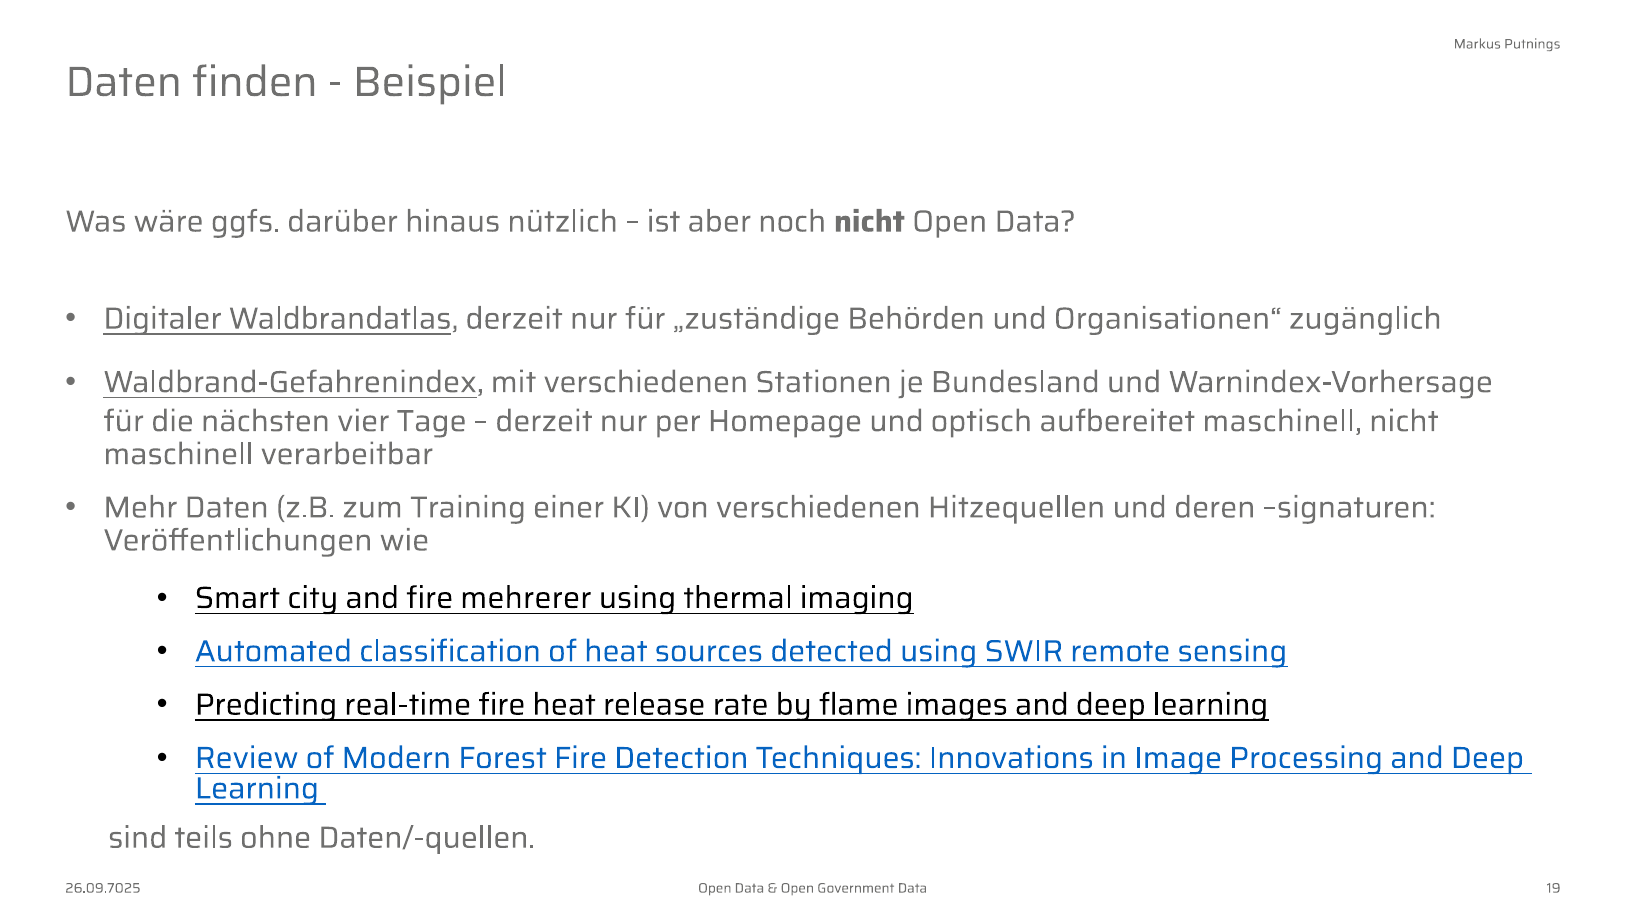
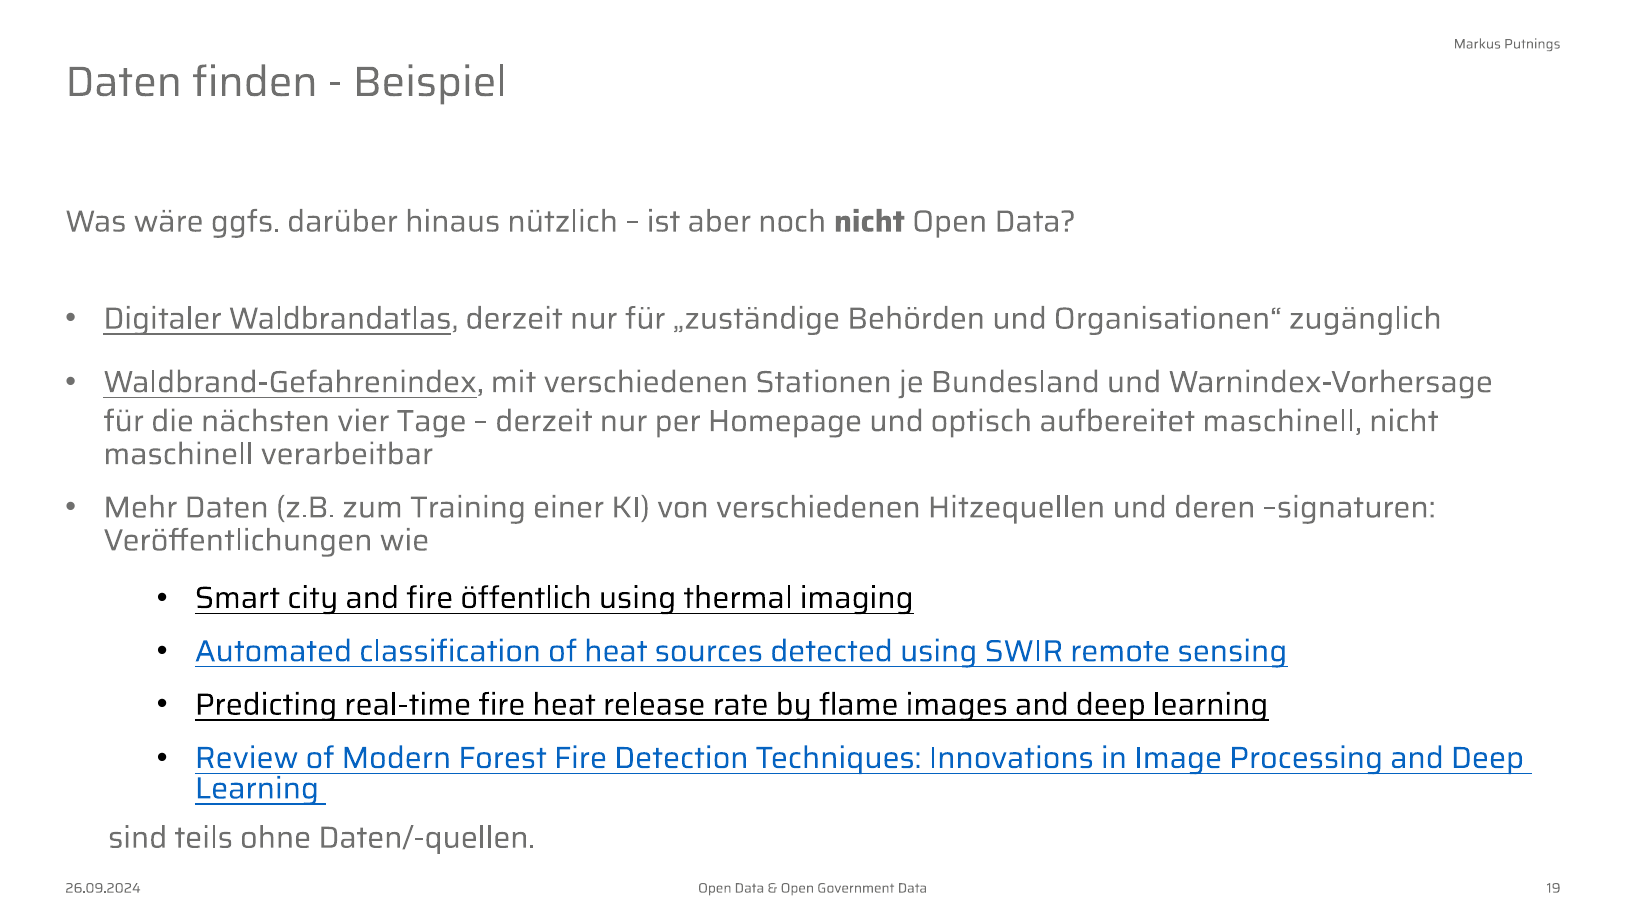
mehrerer: mehrerer -> öffentlich (526, 598)
26.09.7025: 26.09.7025 -> 26.09.2024 (103, 888)
